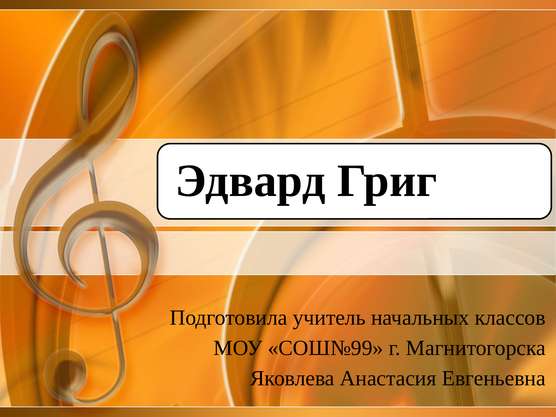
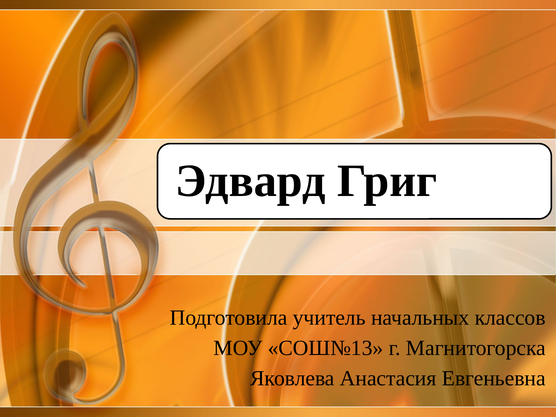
СОШ№99: СОШ№99 -> СОШ№13 (326, 348)
